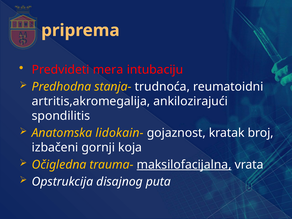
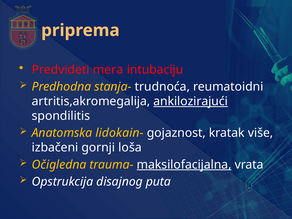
ankilozirajući underline: none -> present (191, 101)
broj: broj -> više (261, 133)
koja: koja -> loša (130, 148)
